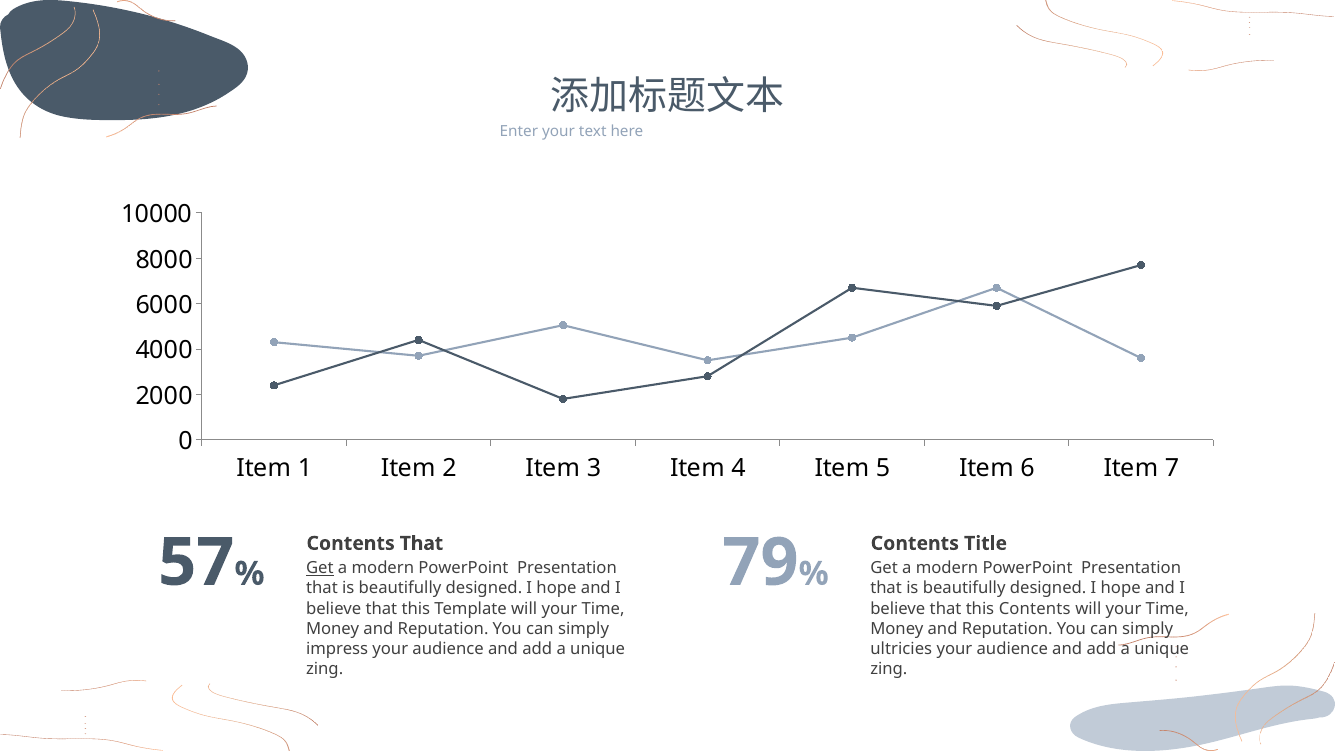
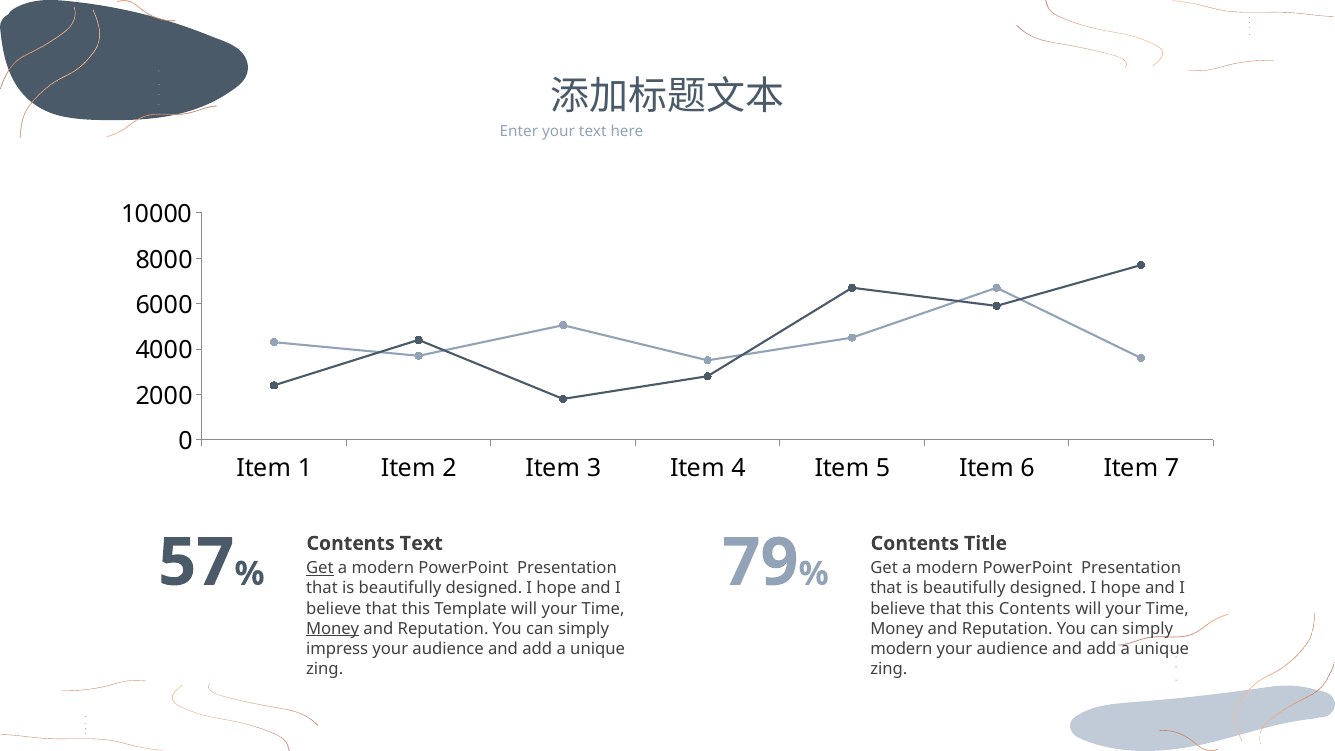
Contents That: That -> Text (421, 543)
Money underline: none -> present (333, 628)
ultricies: ultricies -> modern (901, 648)
